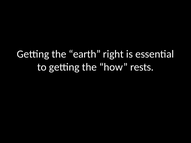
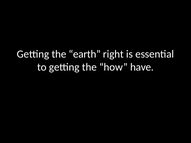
rests: rests -> have (142, 67)
